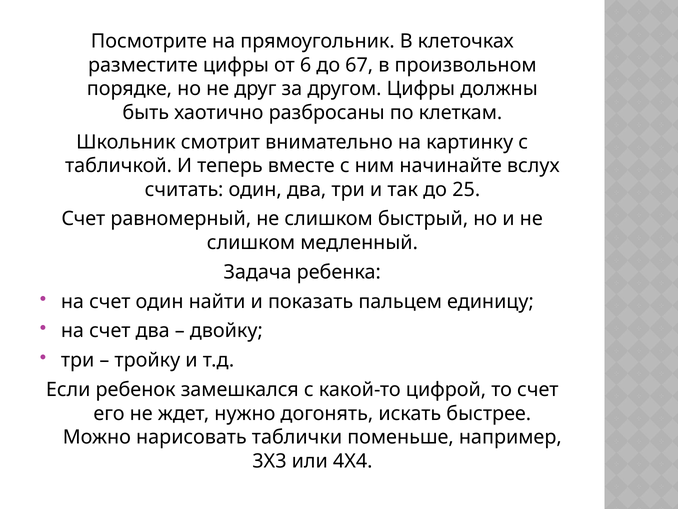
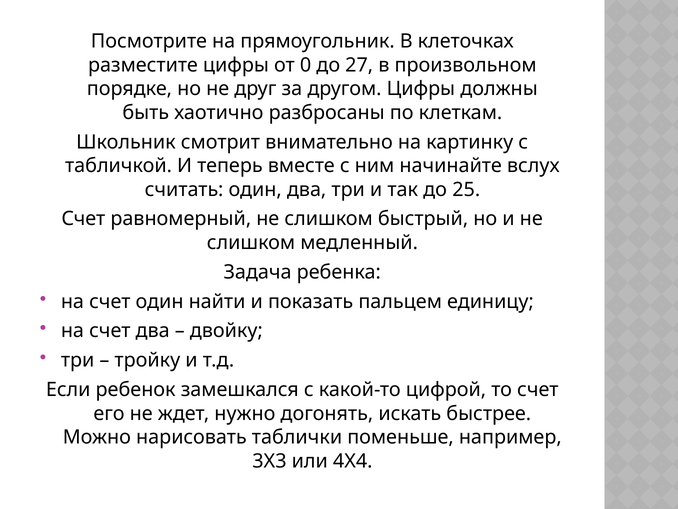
6: 6 -> 0 (306, 65)
67: 67 -> 27 (359, 65)
